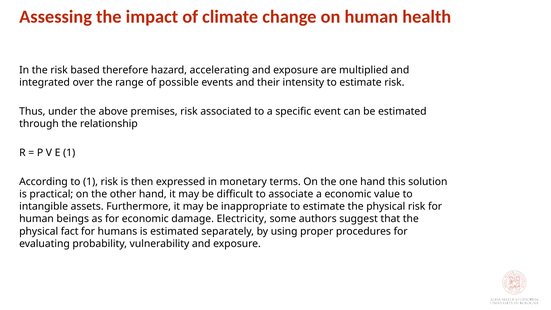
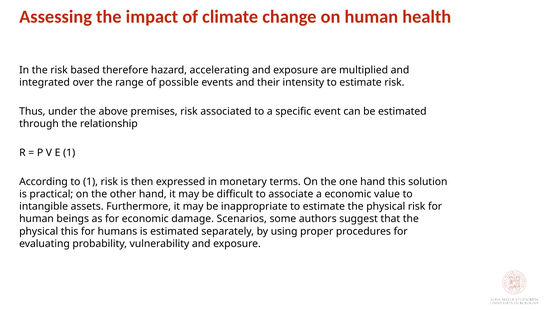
Electricity: Electricity -> Scenarios (242, 219)
physical fact: fact -> this (70, 231)
